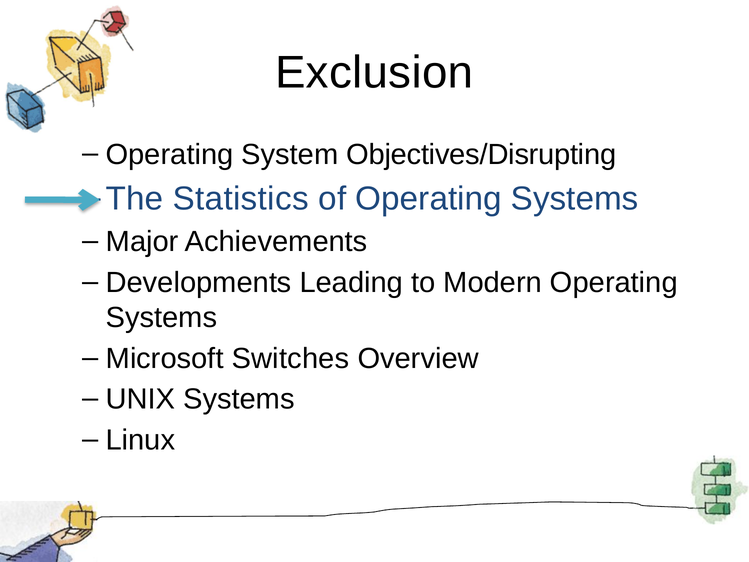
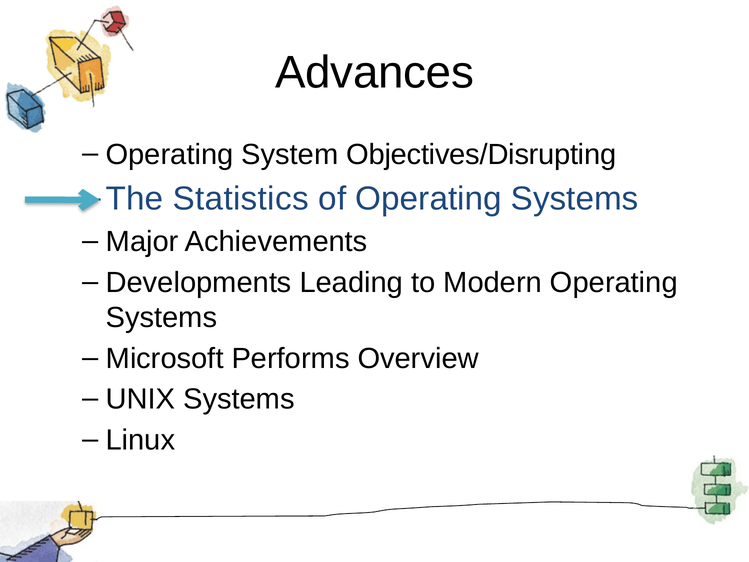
Exclusion: Exclusion -> Advances (375, 73)
Switches: Switches -> Performs (291, 358)
